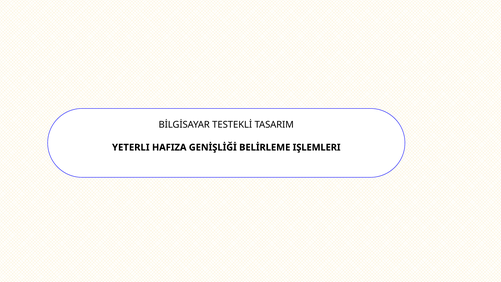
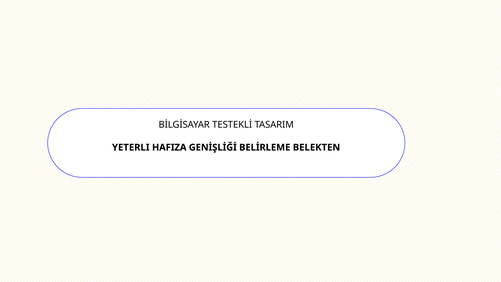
IŞLEMLERI: IŞLEMLERI -> BELEKTEN (316, 147)
